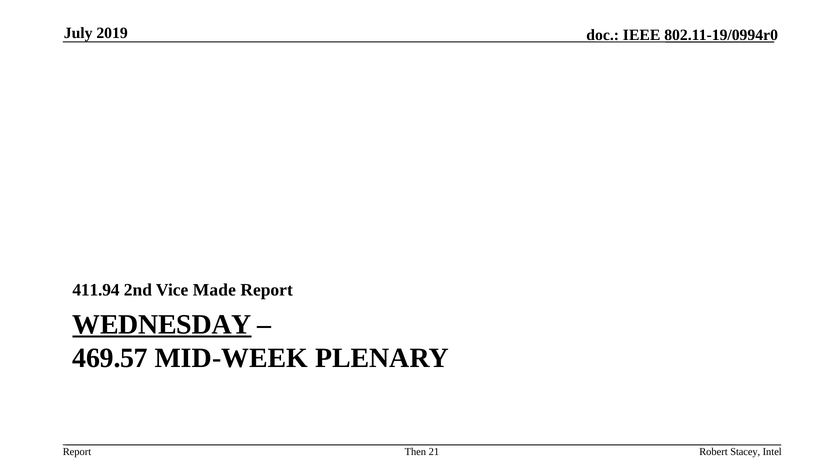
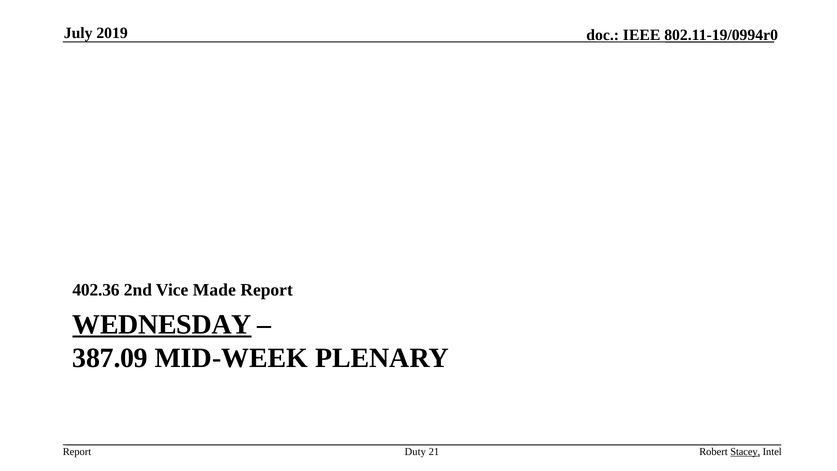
411.94: 411.94 -> 402.36 (96, 290)
469.57: 469.57 -> 387.09 (110, 358)
Then: Then -> Duty (415, 452)
Stacey underline: none -> present (745, 452)
